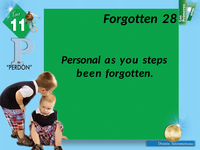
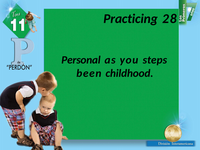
Forgotten: Forgotten -> Practicing (131, 19)
been forgotten: forgotten -> childhood (129, 73)
